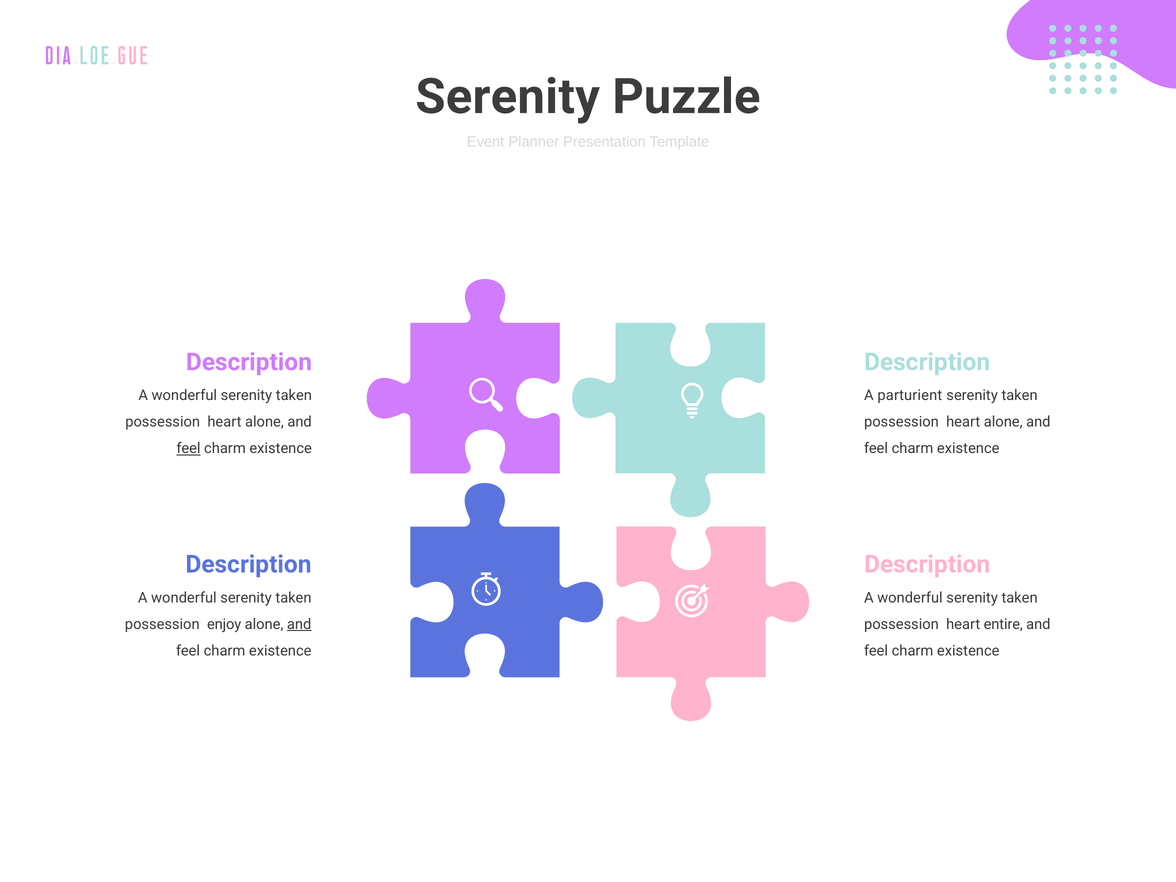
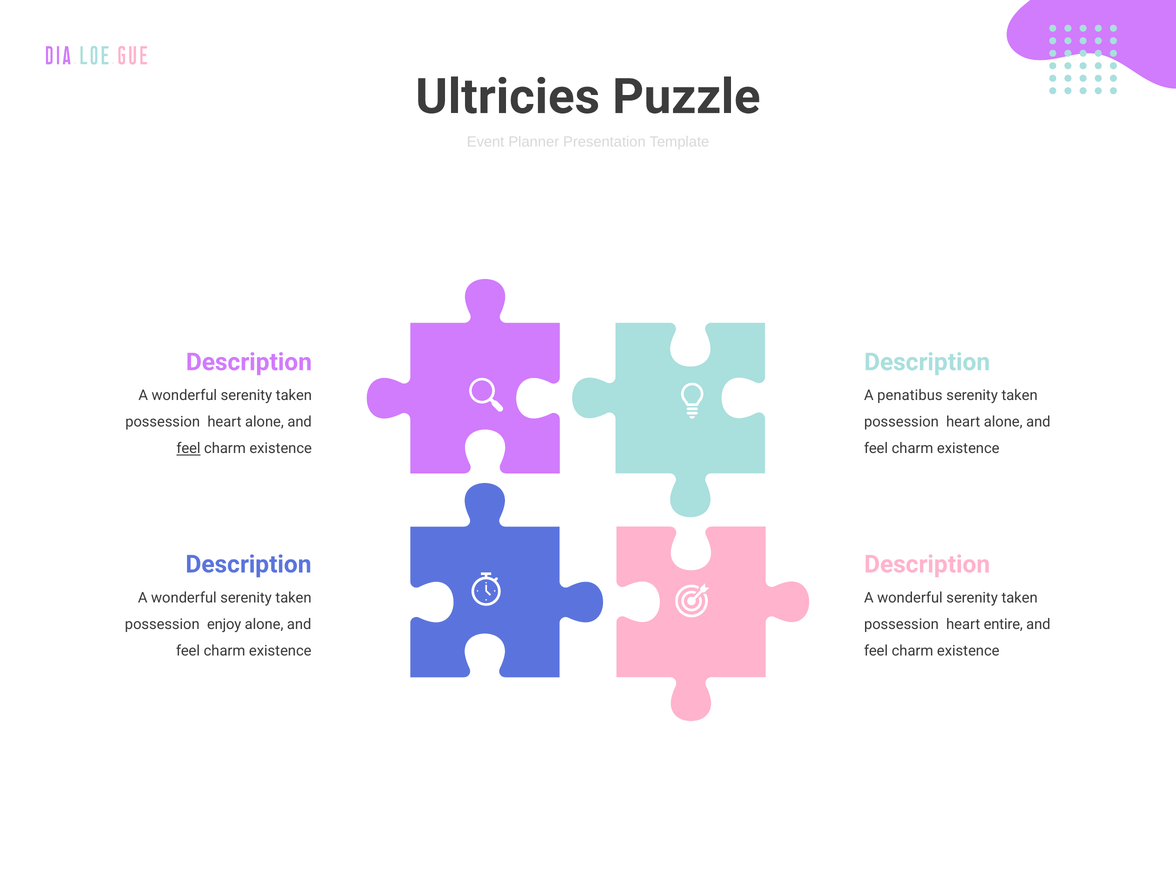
Serenity: Serenity -> Ultricies (508, 97)
parturient: parturient -> penatibus (910, 396)
and underline: present -> none (299, 624)
